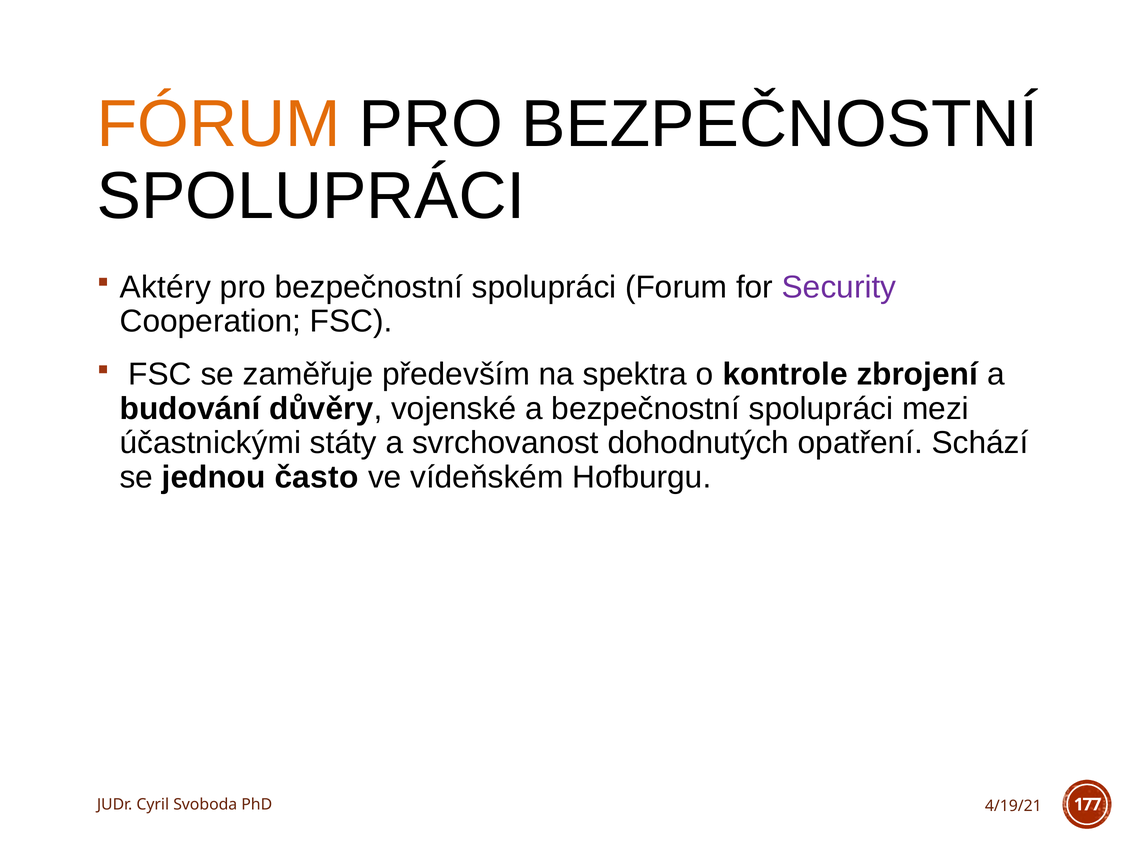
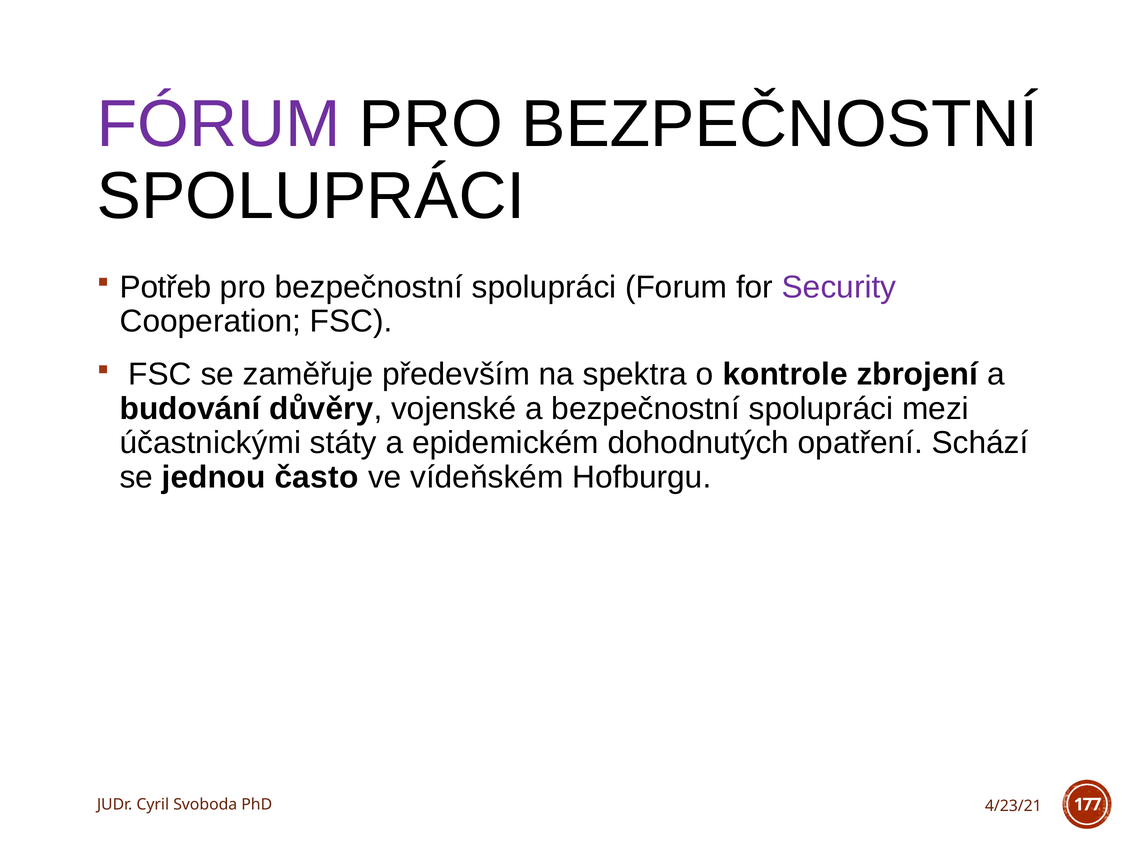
FÓRUM colour: orange -> purple (219, 124)
Aktéry: Aktéry -> Potřeb (166, 287)
svrchovanost: svrchovanost -> epidemickém (505, 443)
4/19/21: 4/19/21 -> 4/23/21 (1013, 806)
